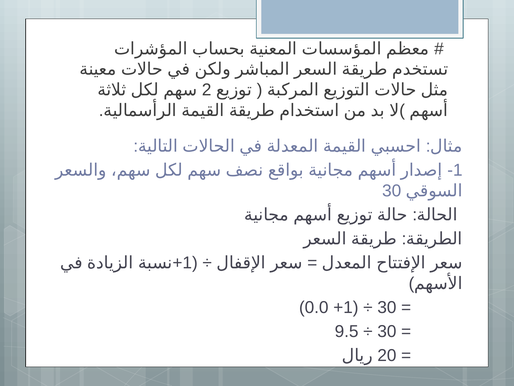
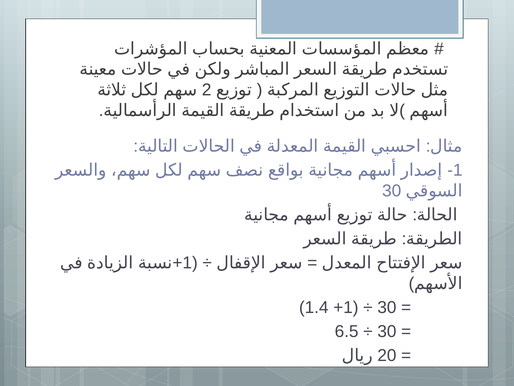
0.0: 0.0 -> 1.4 (317, 307)
9.5: 9.5 -> 6.5 (347, 331)
